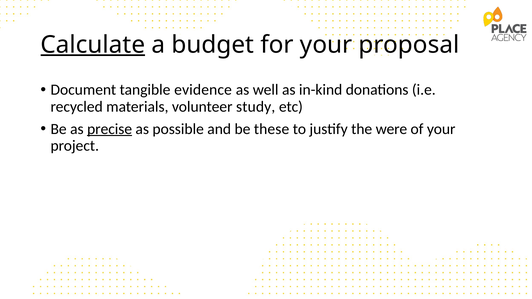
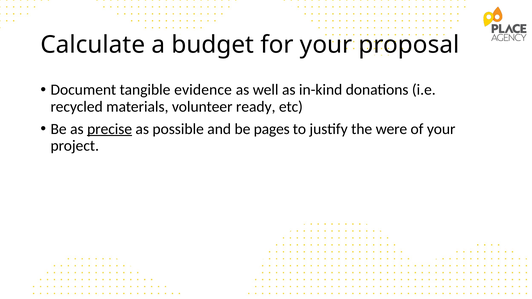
Calculate underline: present -> none (93, 45)
study: study -> ready (256, 107)
these: these -> pages (272, 129)
